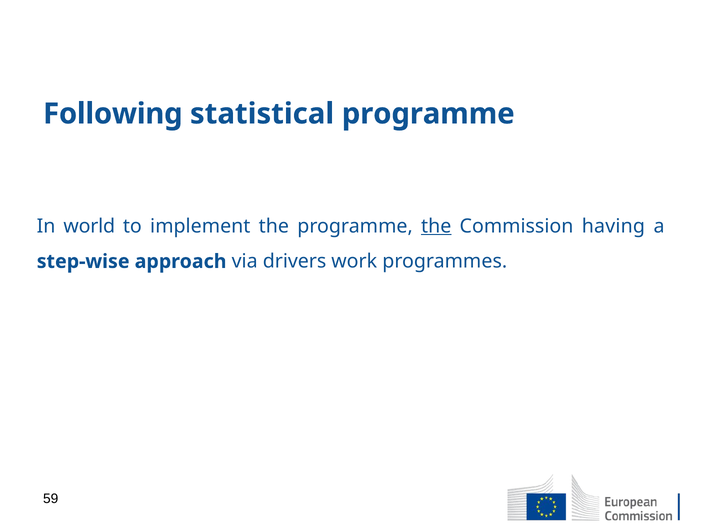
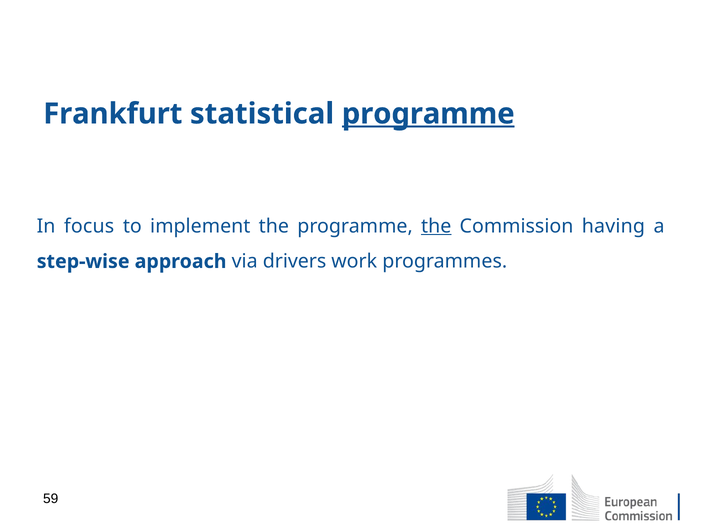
Following: Following -> Frankfurt (113, 114)
programme underline: none -> present (428, 114)
world: world -> focus (89, 226)
